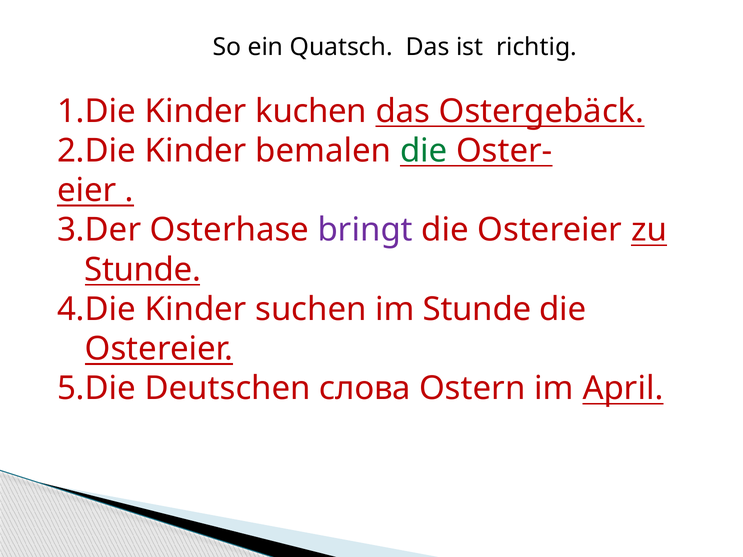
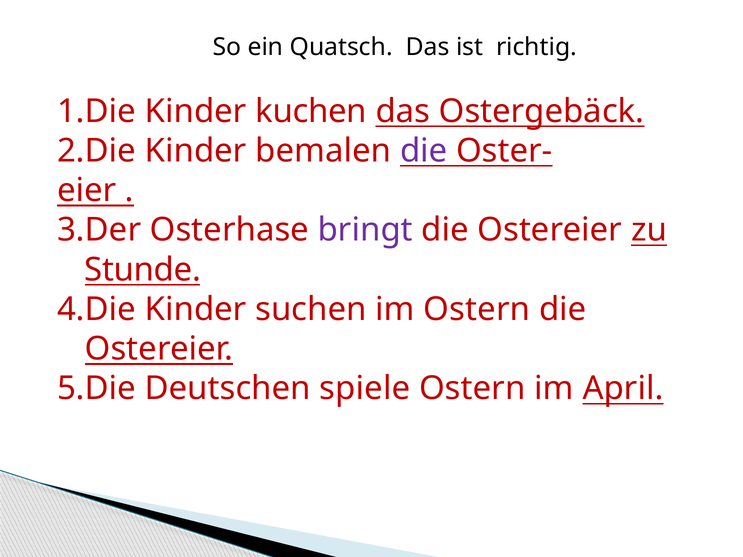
die colour: green -> purple (424, 151)
im Stunde: Stunde -> Ostern (477, 309)
слова: слова -> spiele (365, 389)
